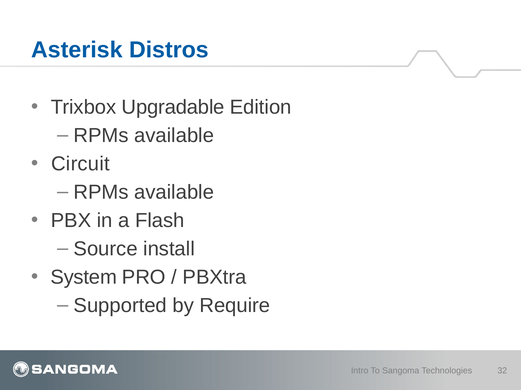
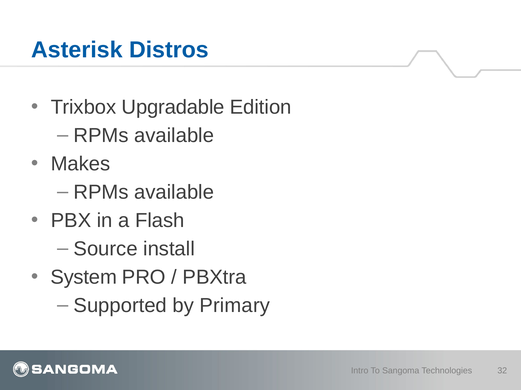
Circuit: Circuit -> Makes (81, 164)
Require: Require -> Primary (235, 306)
